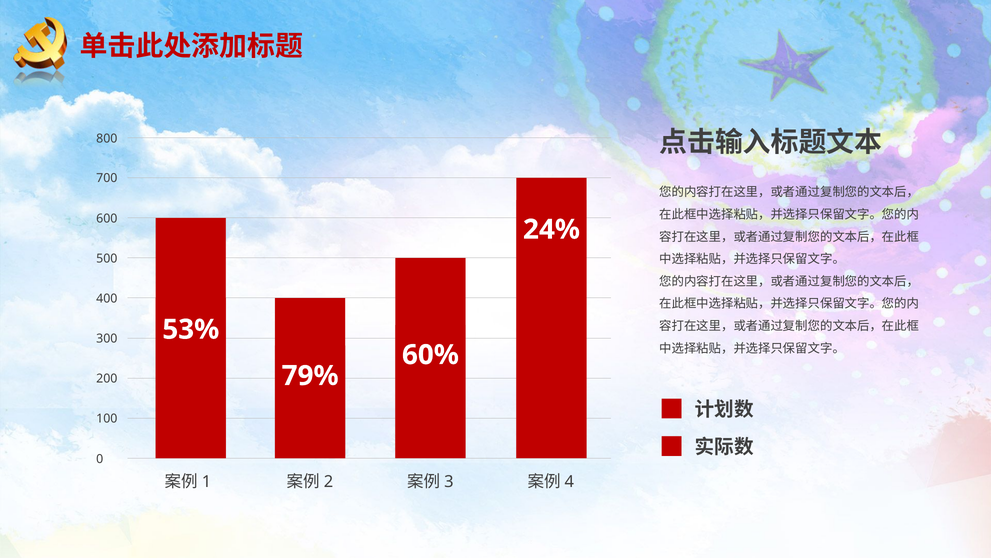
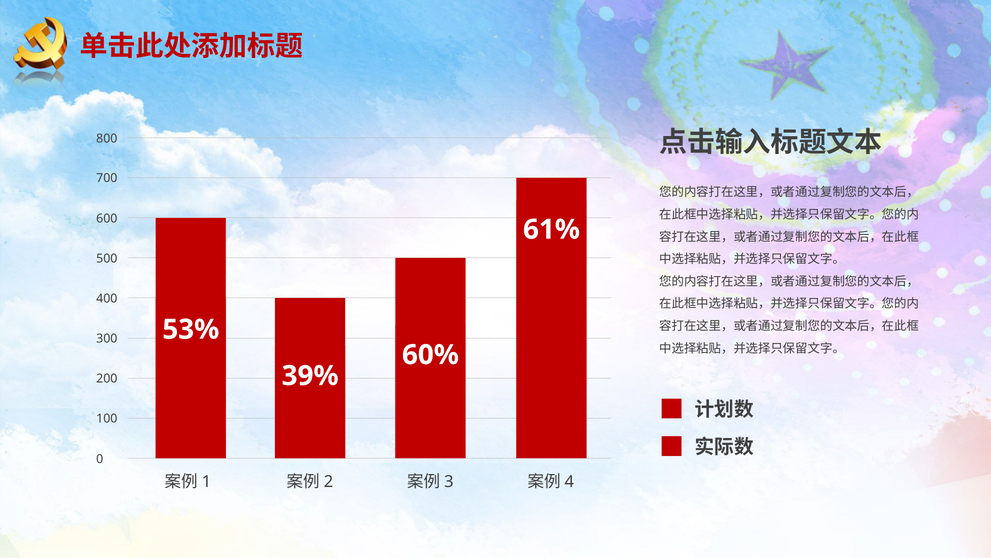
24%: 24% -> 61% (551, 229)
79%: 79% -> 39% (310, 375)
